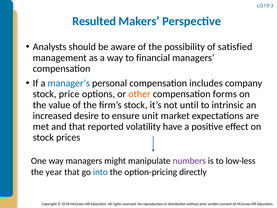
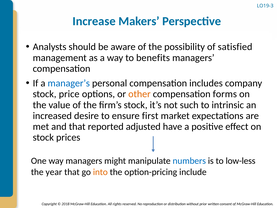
Resulted: Resulted -> Increase (94, 21)
financial: financial -> benefits (153, 58)
until: until -> such (189, 105)
unit: unit -> first (150, 116)
volatility: volatility -> adjusted (143, 126)
numbers colour: purple -> blue (189, 161)
into colour: blue -> orange (100, 172)
directly: directly -> include (193, 172)
